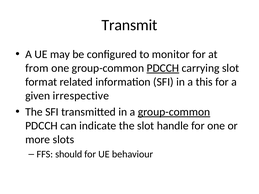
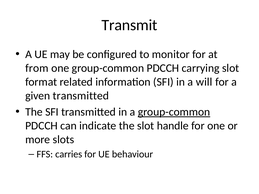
PDCCH underline: present -> none (163, 68)
this: this -> will (204, 82)
given irrespective: irrespective -> transmitted (81, 96)
should: should -> carries (69, 154)
